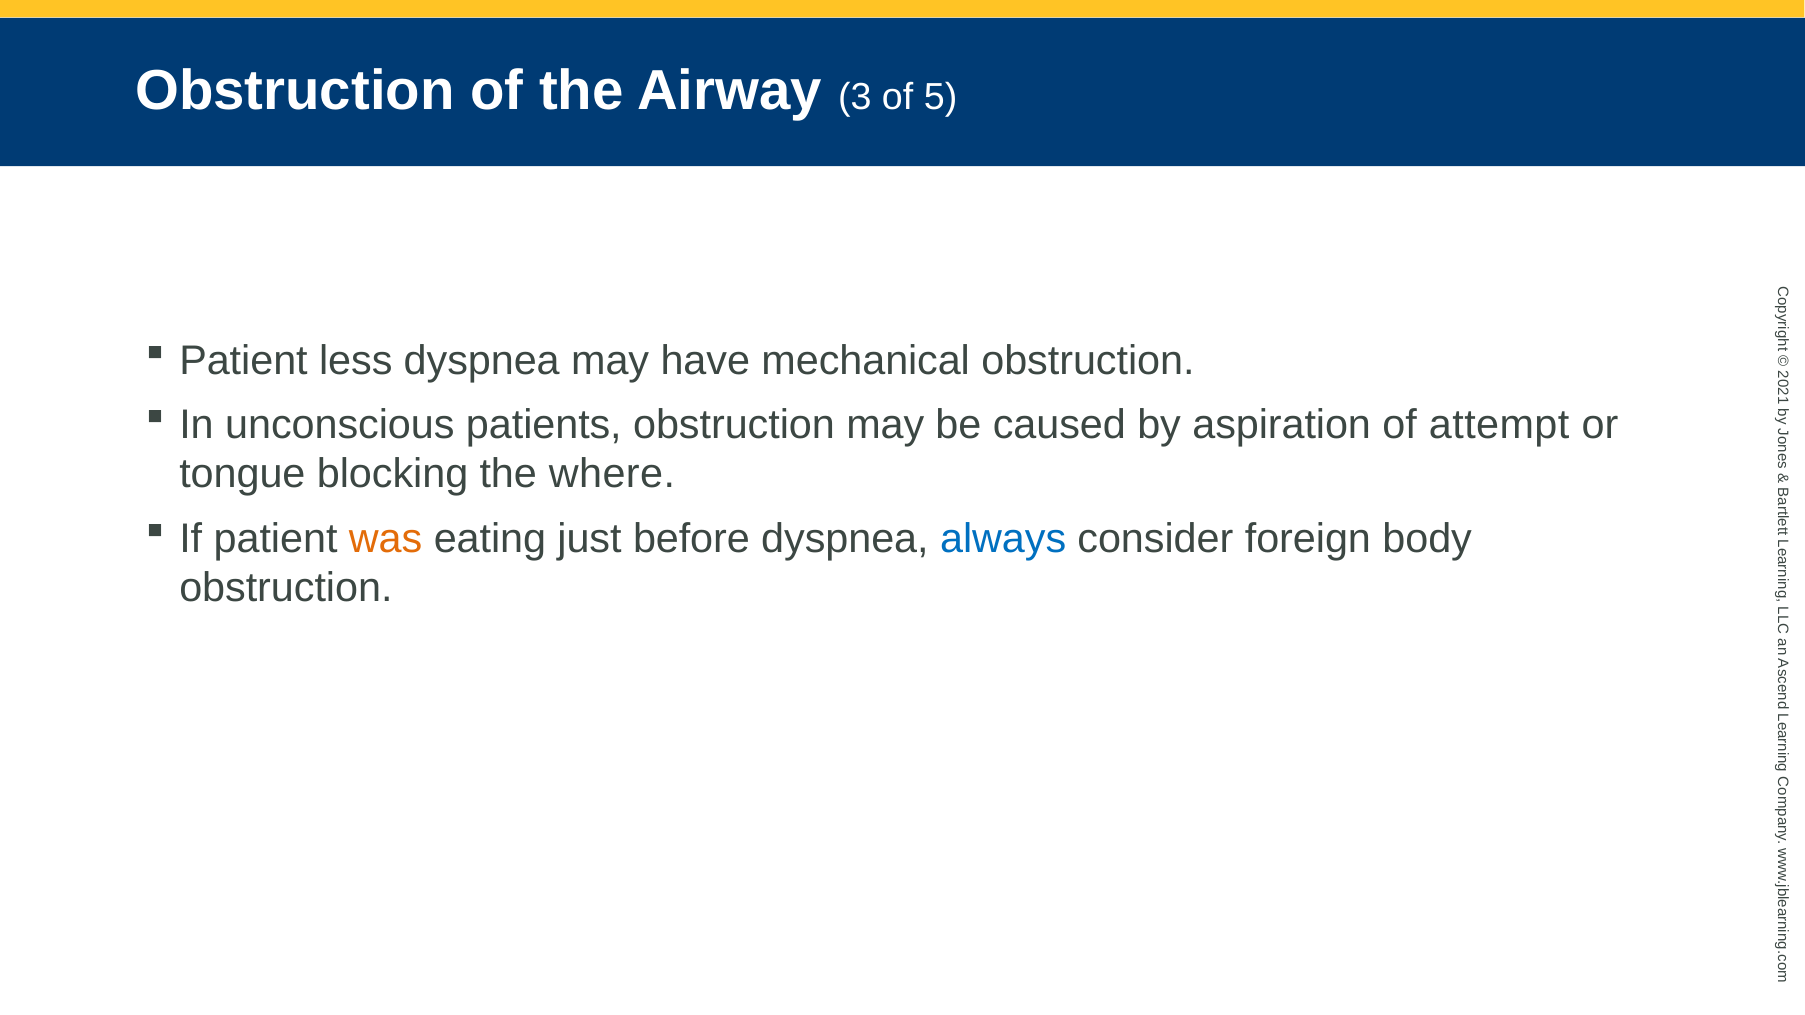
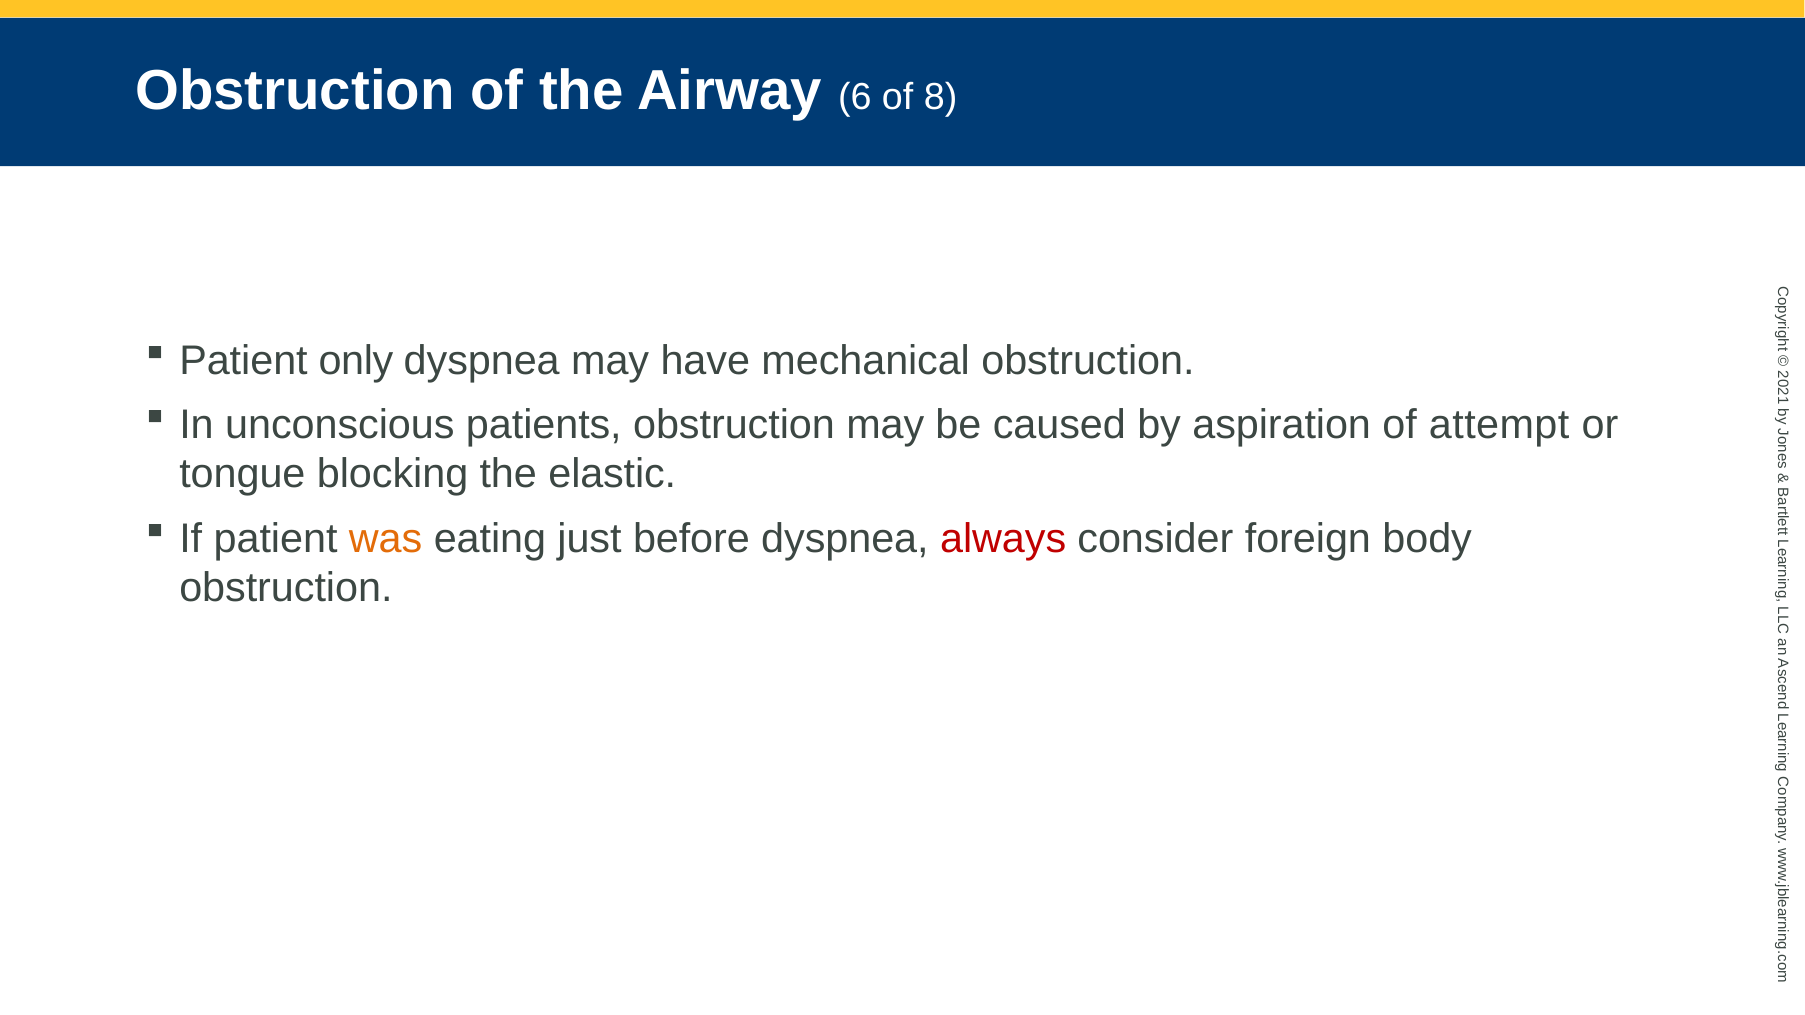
3: 3 -> 6 (855, 97)
5: 5 -> 8 (941, 97)
less: less -> only (356, 361)
where: where -> elastic (612, 474)
always colour: blue -> red (1003, 539)
